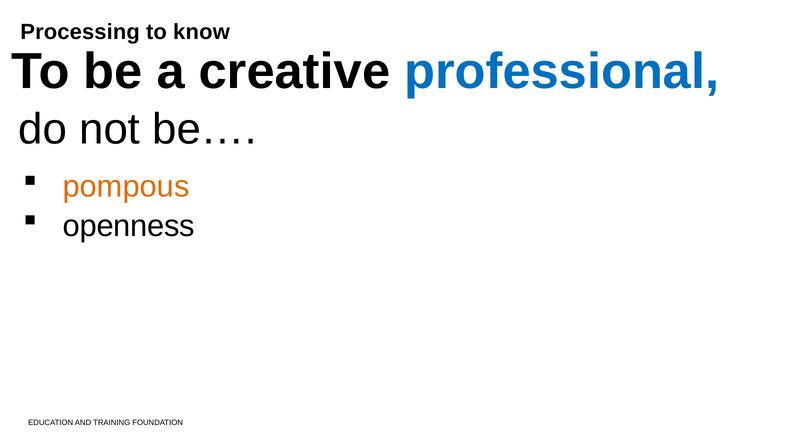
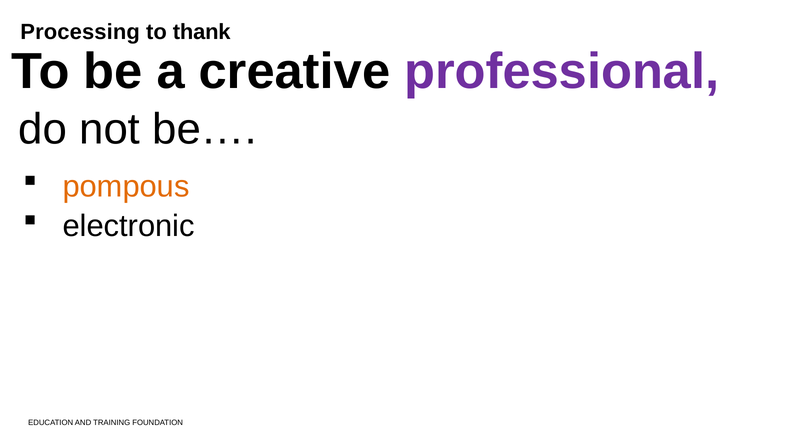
know: know -> thank (202, 32)
professional colour: blue -> purple (562, 71)
openness: openness -> electronic (129, 226)
